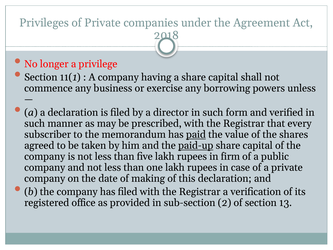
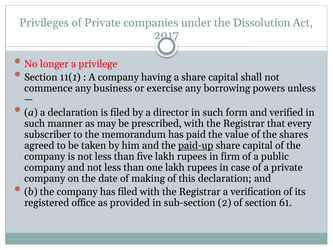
Agreement: Agreement -> Dissolution (262, 23)
2018: 2018 -> 2017 (166, 35)
paid underline: present -> none (196, 134)
13: 13 -> 61 (286, 203)
